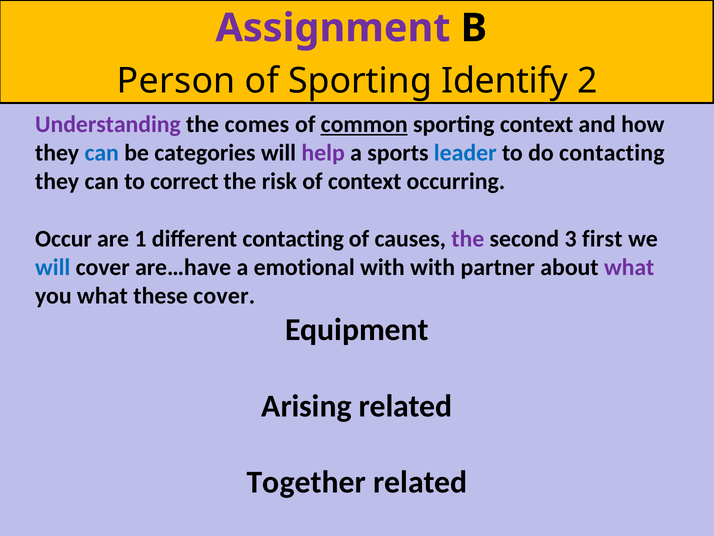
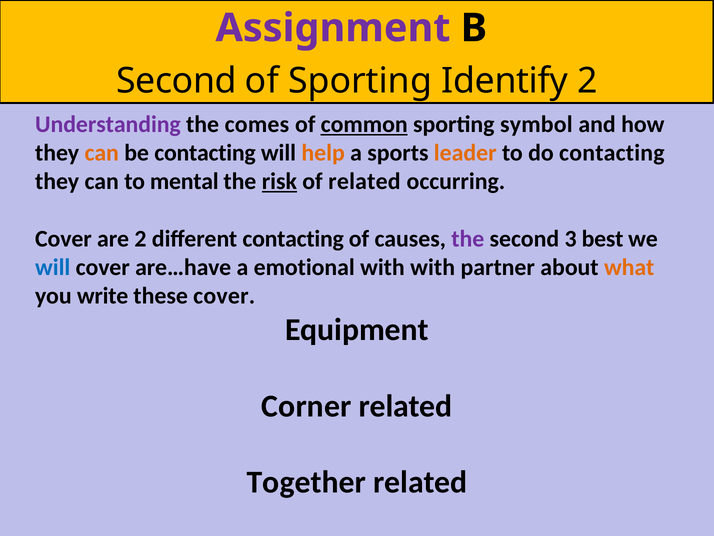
Person: Person -> Second (176, 81)
sporting context: context -> symbol (536, 124)
can colour: blue -> orange (102, 153)
be categories: categories -> contacting (205, 153)
help colour: purple -> orange (323, 153)
leader colour: blue -> orange (465, 153)
correct: correct -> mental (184, 181)
risk underline: none -> present (279, 181)
of context: context -> related (364, 181)
Occur: Occur -> Cover (63, 239)
are 1: 1 -> 2 (140, 239)
first: first -> best (603, 239)
what colour: purple -> orange (629, 267)
you what: what -> write (103, 296)
Arising: Arising -> Corner (306, 406)
